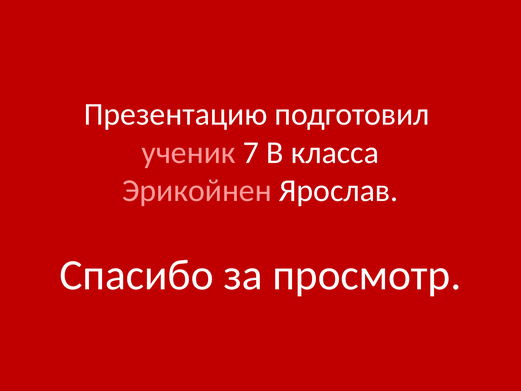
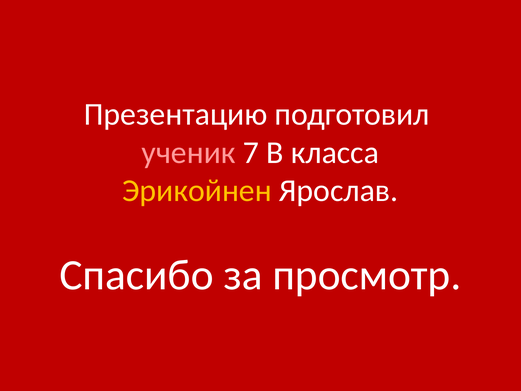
Эрикойнен colour: pink -> yellow (197, 191)
